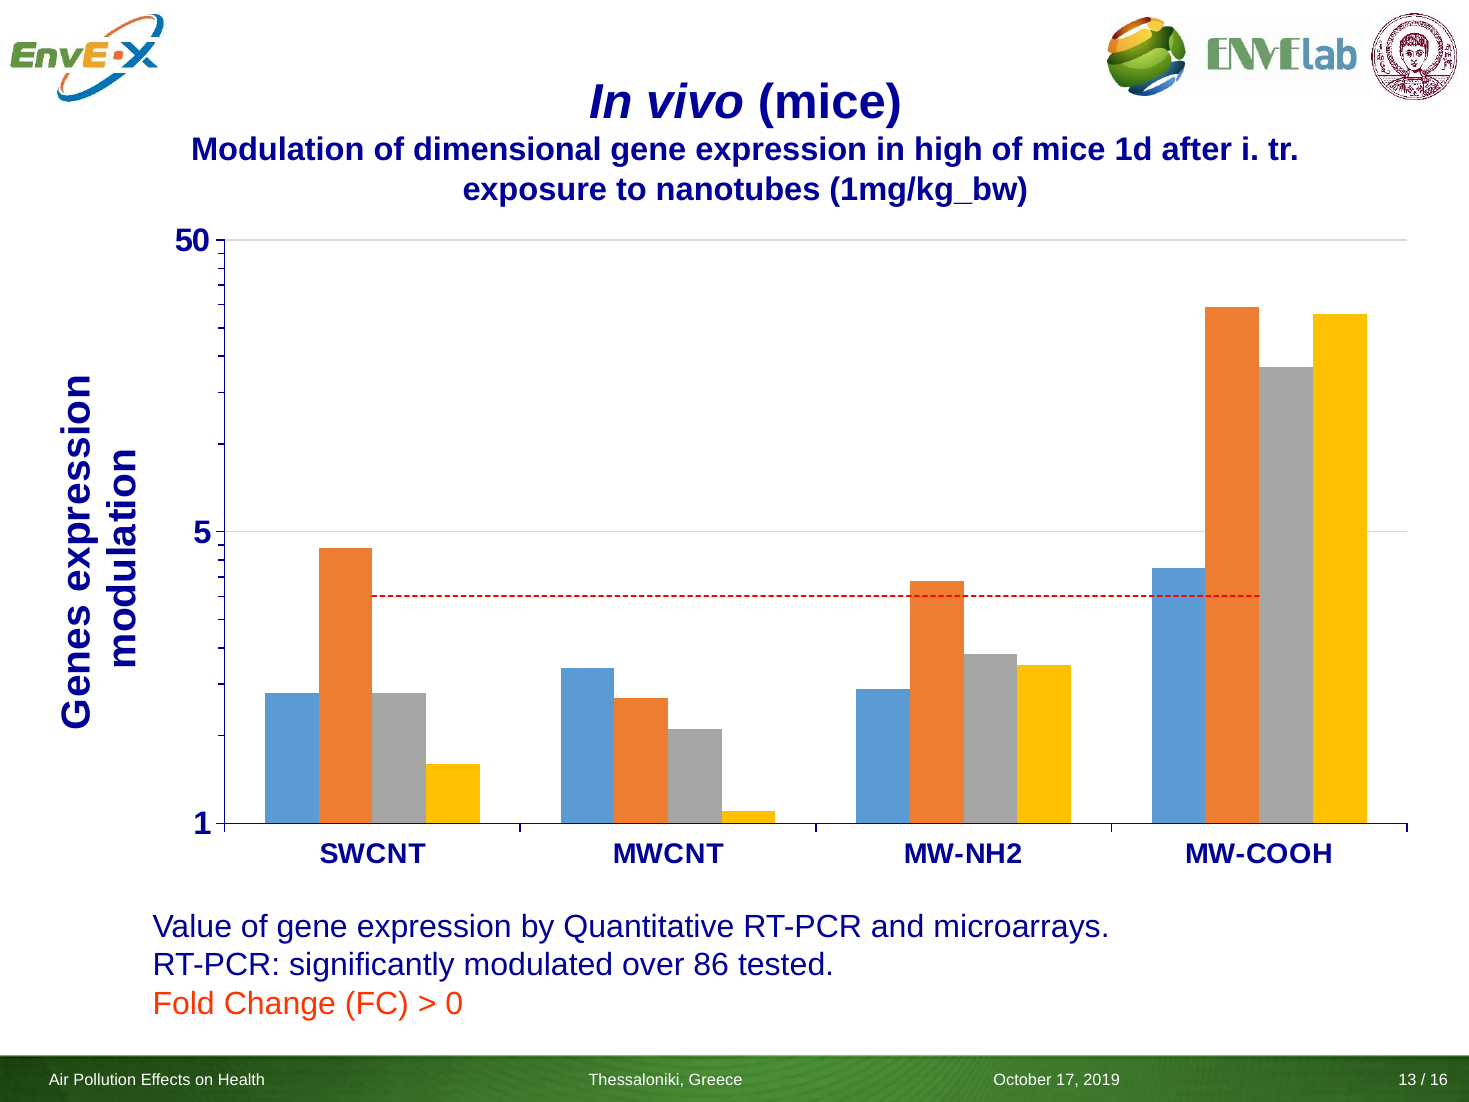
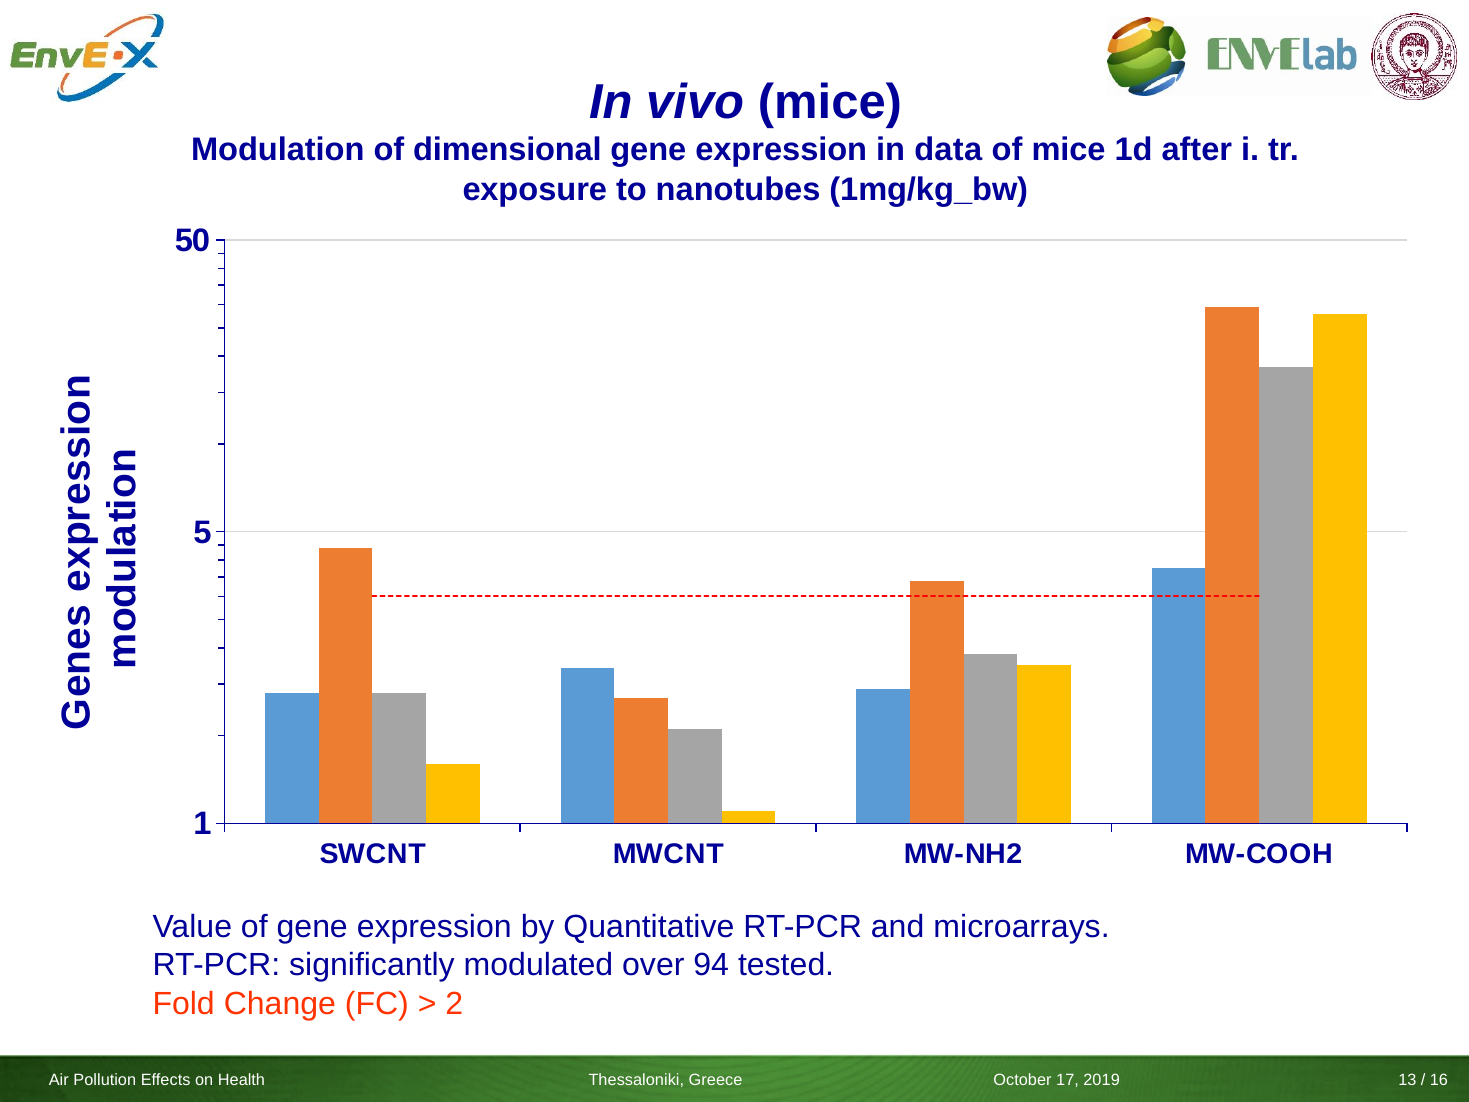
high: high -> data (948, 150)
86: 86 -> 94 (711, 965)
0: 0 -> 2 (454, 1003)
